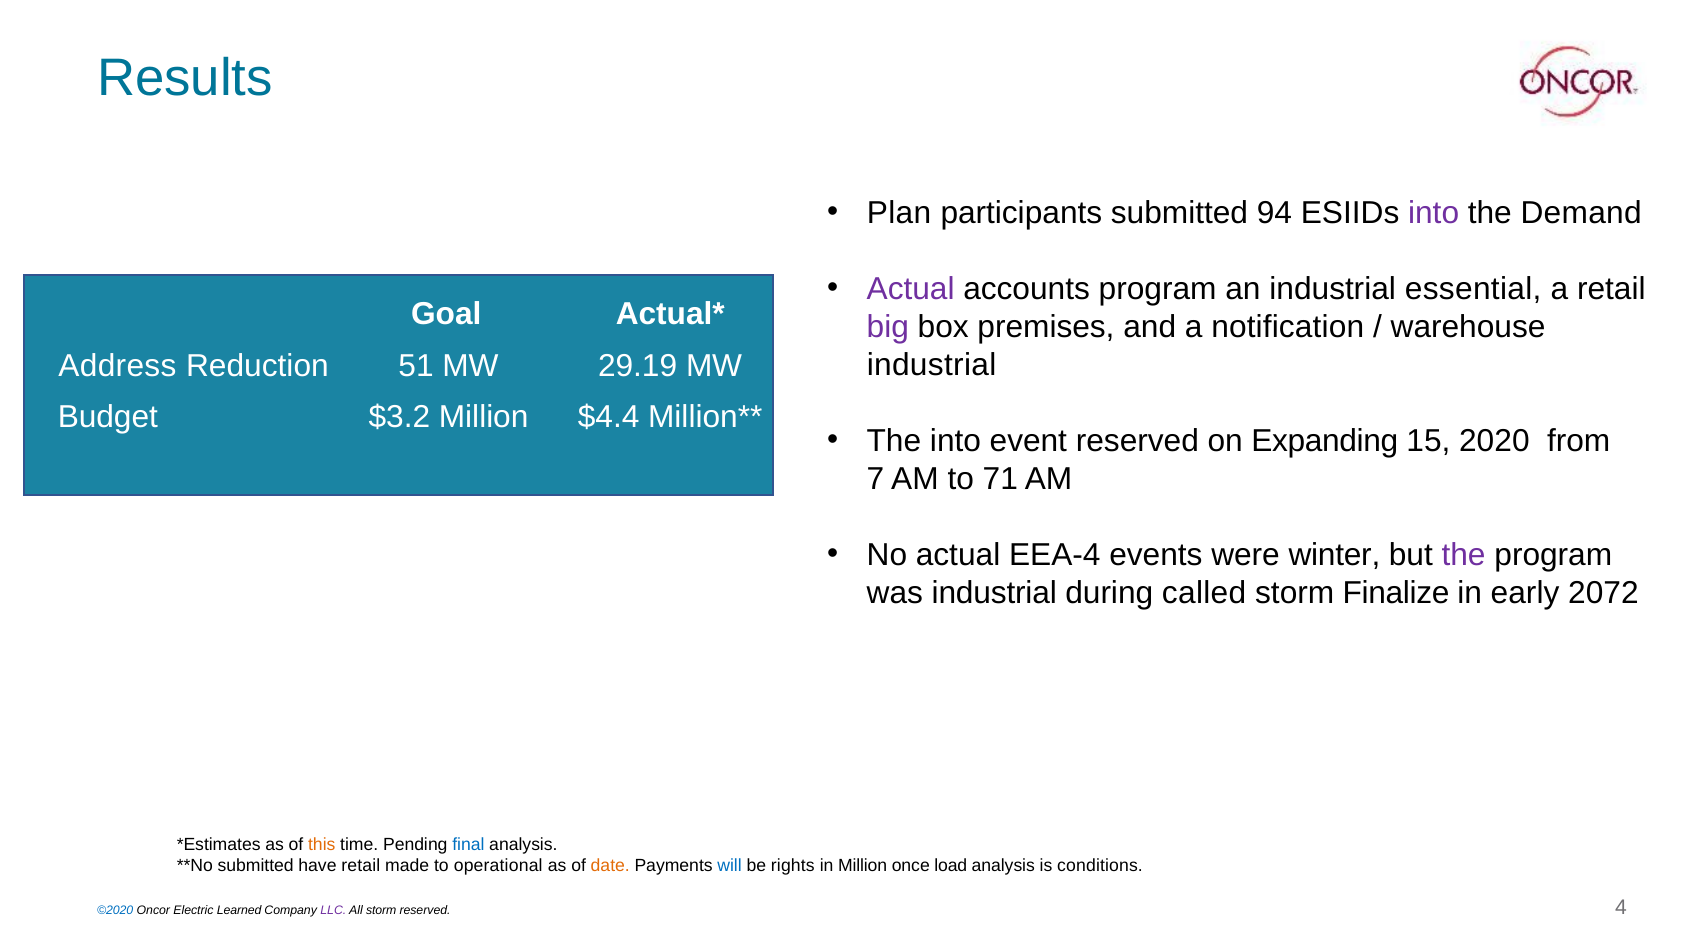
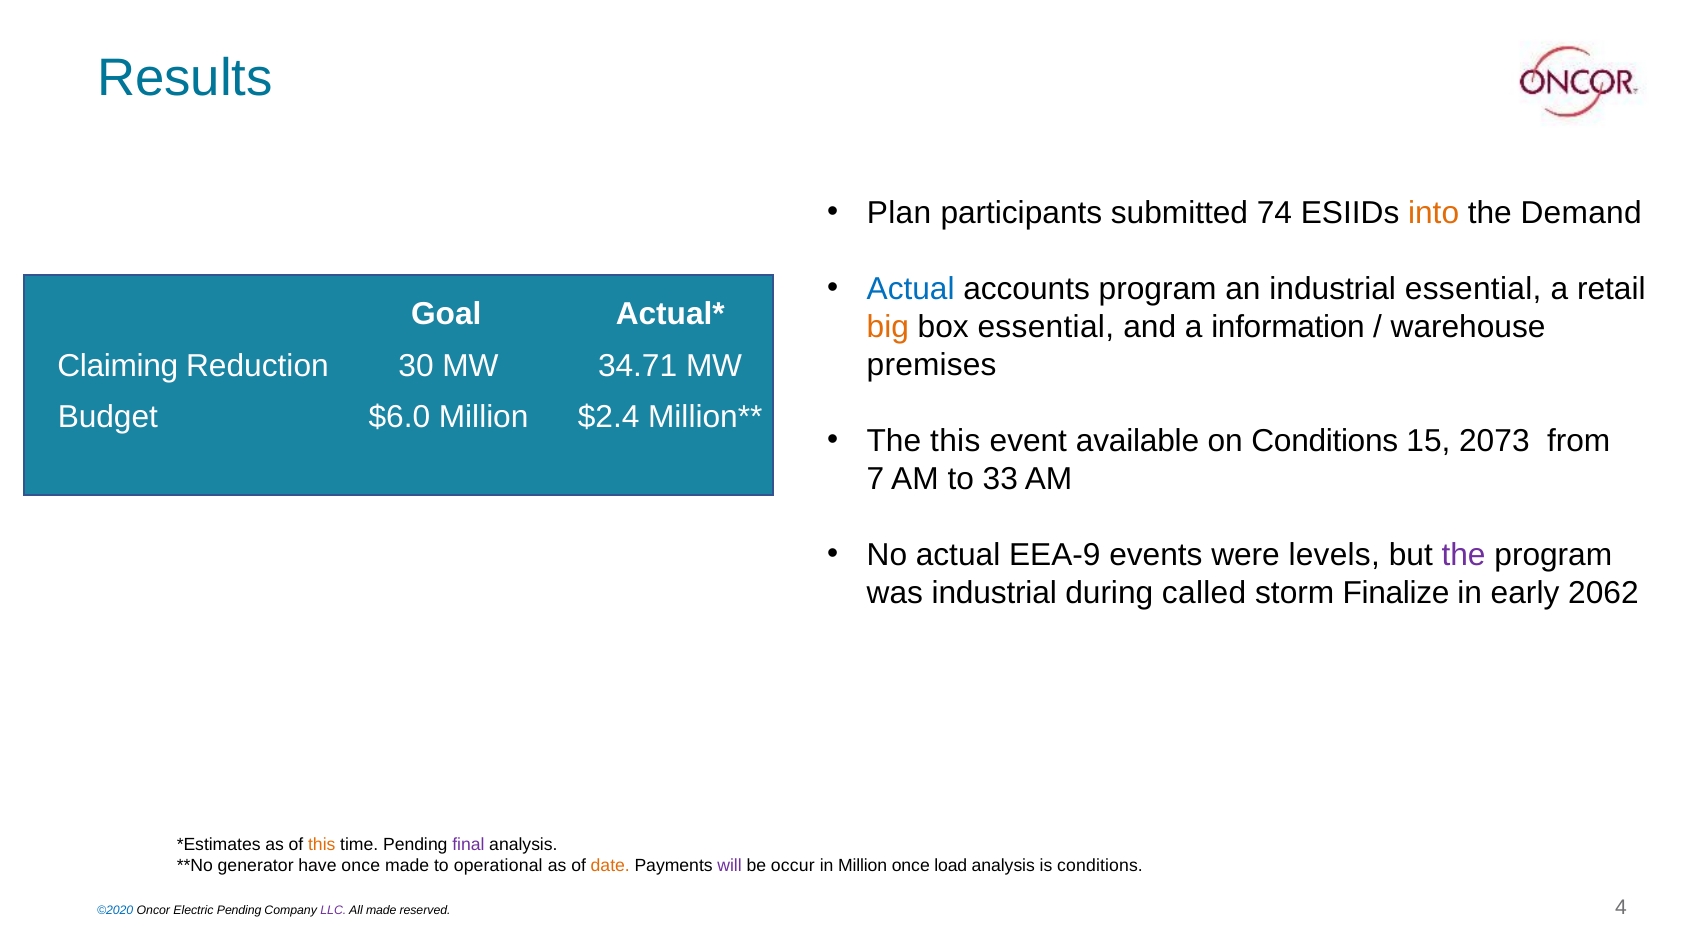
94: 94 -> 74 (1274, 213)
into colour: purple -> orange (1434, 213)
Actual colour: purple -> blue (911, 289)
big colour: purple -> orange (888, 327)
box premises: premises -> essential (1046, 327)
notification: notification -> information (1288, 327)
industrial: industrial -> premises (932, 365)
Address: Address -> Claiming (118, 366)
51: 51 -> 30 (416, 366)
29.19: 29.19 -> 34.71 (638, 366)
$3.2: $3.2 -> $6.0 (399, 417)
$4.4: $4.4 -> $2.4 (609, 417)
The into: into -> this (955, 441)
event reserved: reserved -> available (1137, 441)
on Expanding: Expanding -> Conditions (1325, 441)
2020: 2020 -> 2073 (1494, 441)
71: 71 -> 33 (1000, 479)
EEA-4: EEA-4 -> EEA-9 (1055, 555)
winter: winter -> levels (1334, 555)
2072: 2072 -> 2062 (1603, 593)
final colour: blue -> purple (468, 845)
submitted: submitted -> generator (256, 866)
have retail: retail -> once (361, 866)
will colour: blue -> purple (730, 866)
rights: rights -> occur (793, 866)
Electric Learned: Learned -> Pending (239, 910)
All storm: storm -> made (381, 910)
